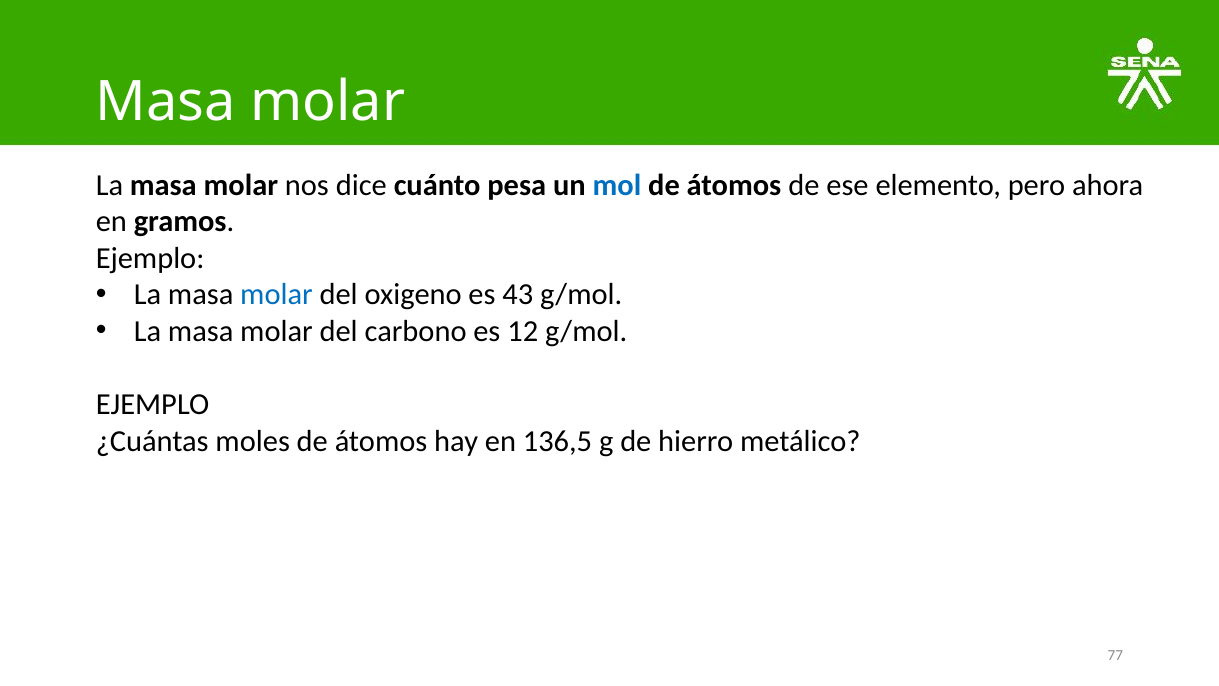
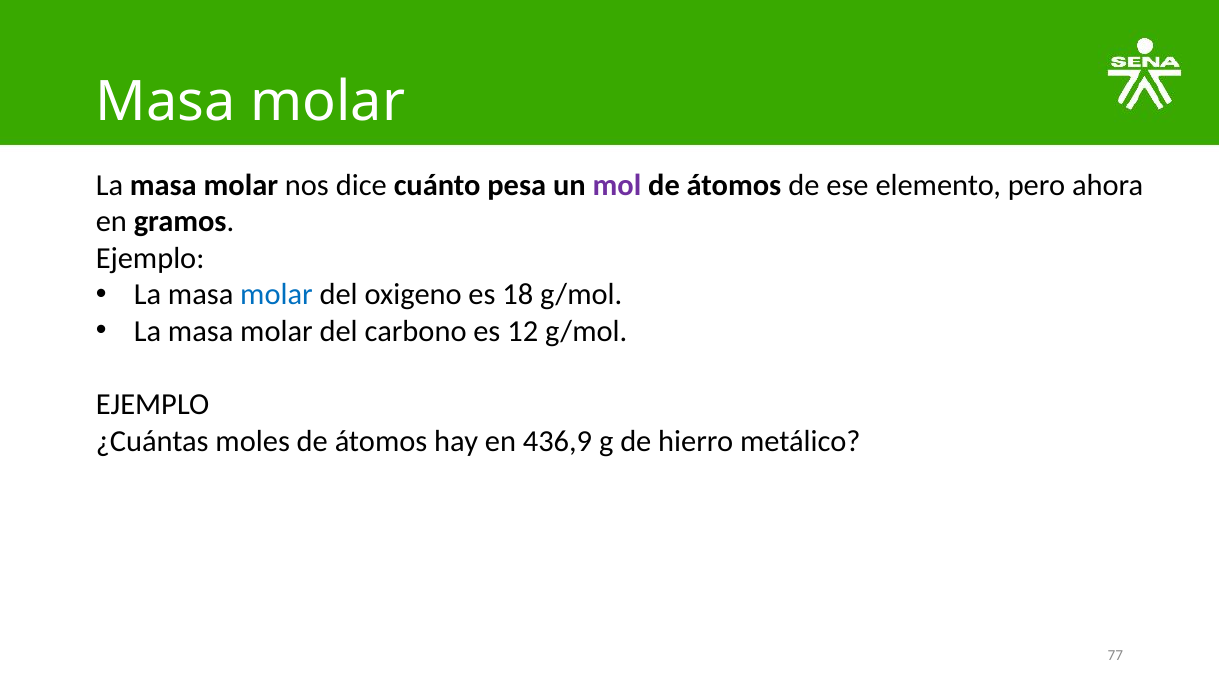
mol colour: blue -> purple (617, 185)
43: 43 -> 18 (518, 295)
136,5: 136,5 -> 436,9 (558, 441)
